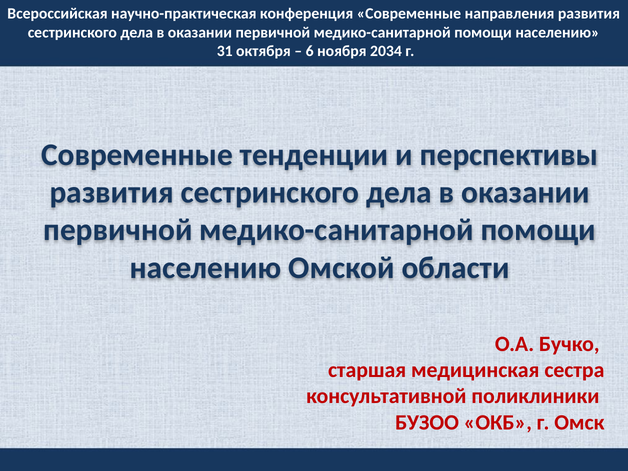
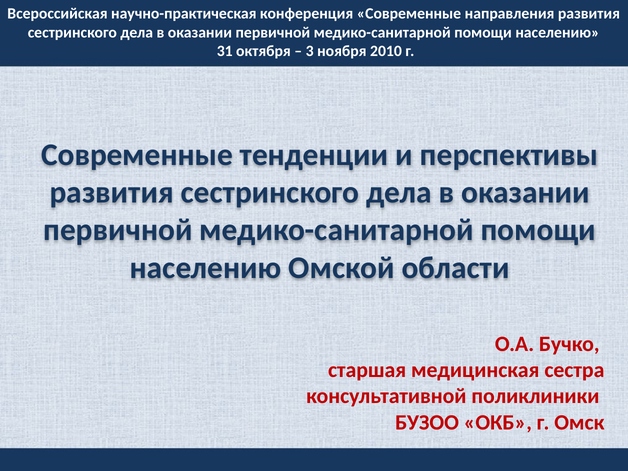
6: 6 -> 3 (310, 51)
2034: 2034 -> 2010 (386, 51)
